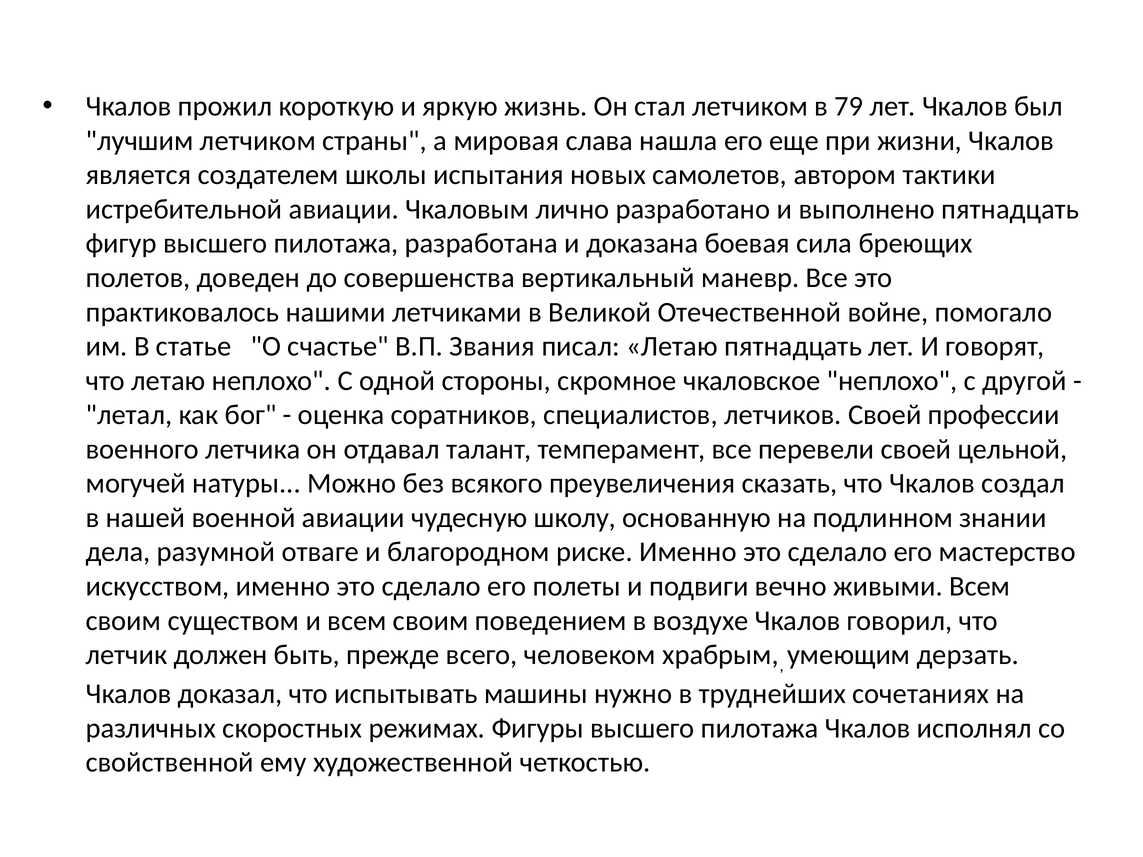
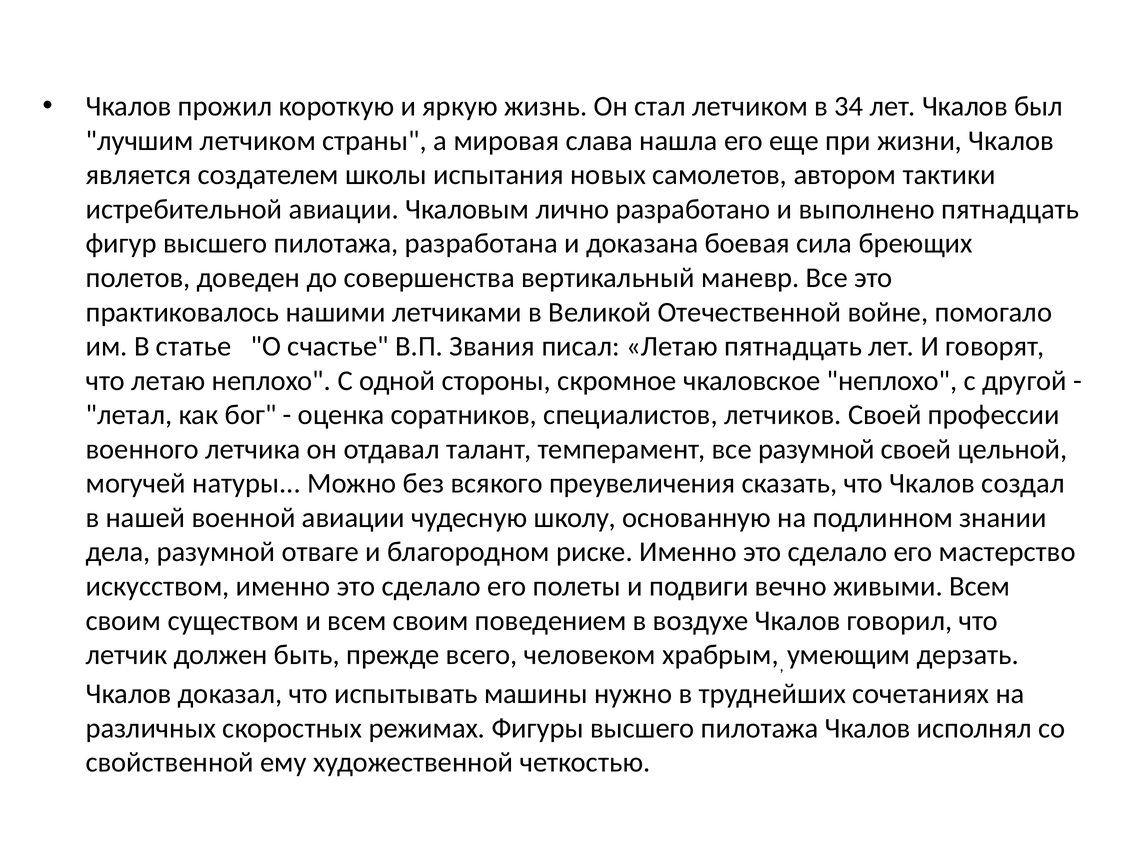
79: 79 -> 34 (849, 106)
все перевели: перевели -> разумной (816, 449)
